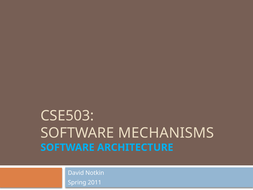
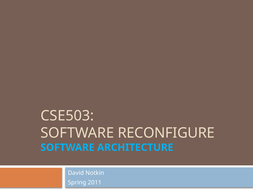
MECHANISMS: MECHANISMS -> RECONFIGURE (166, 133)
